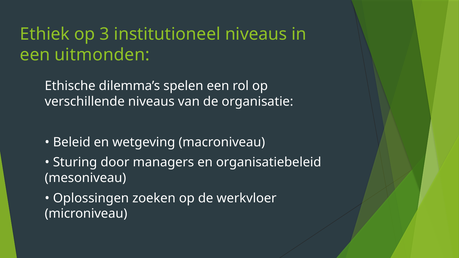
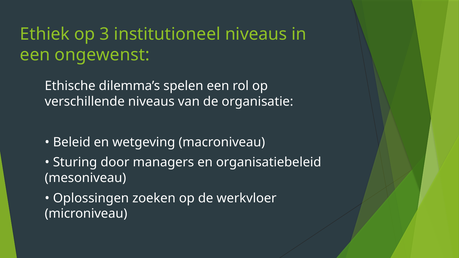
uitmonden: uitmonden -> ongewenst (102, 55)
